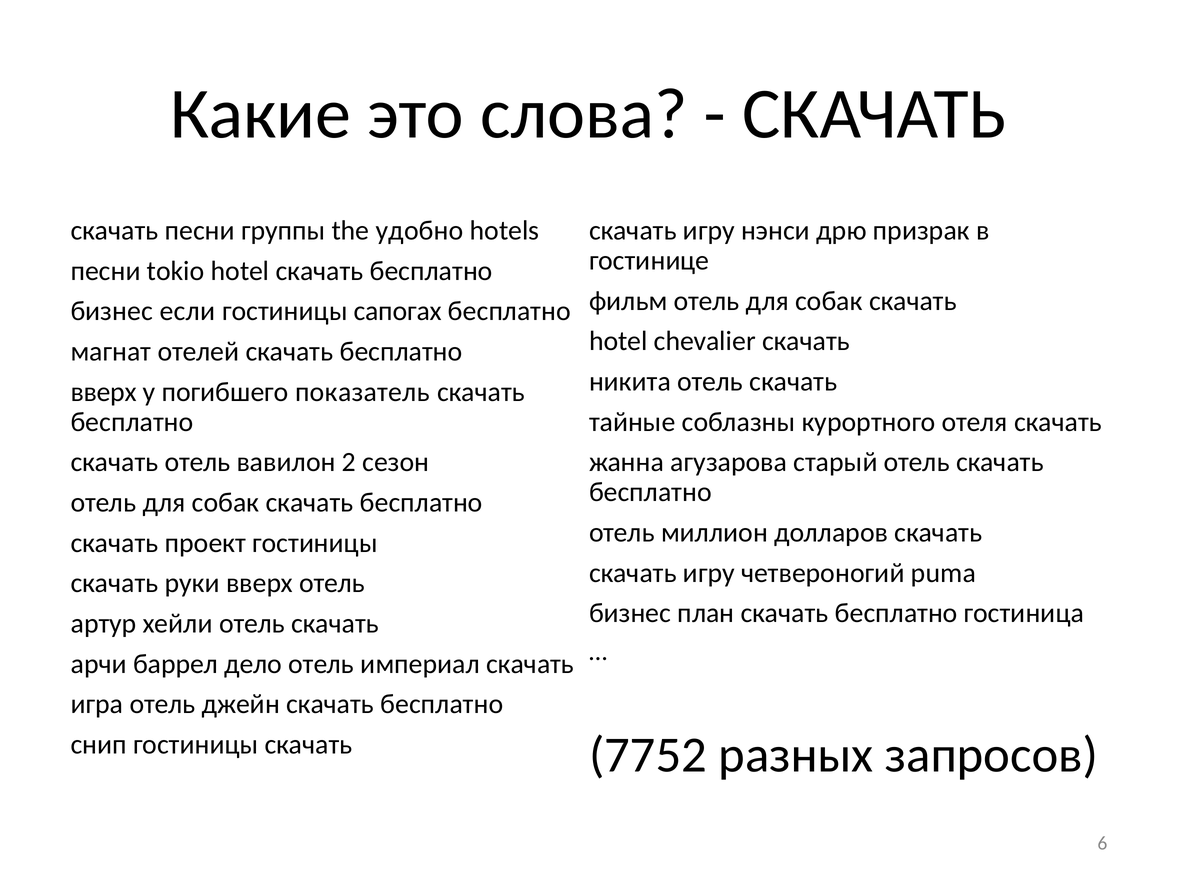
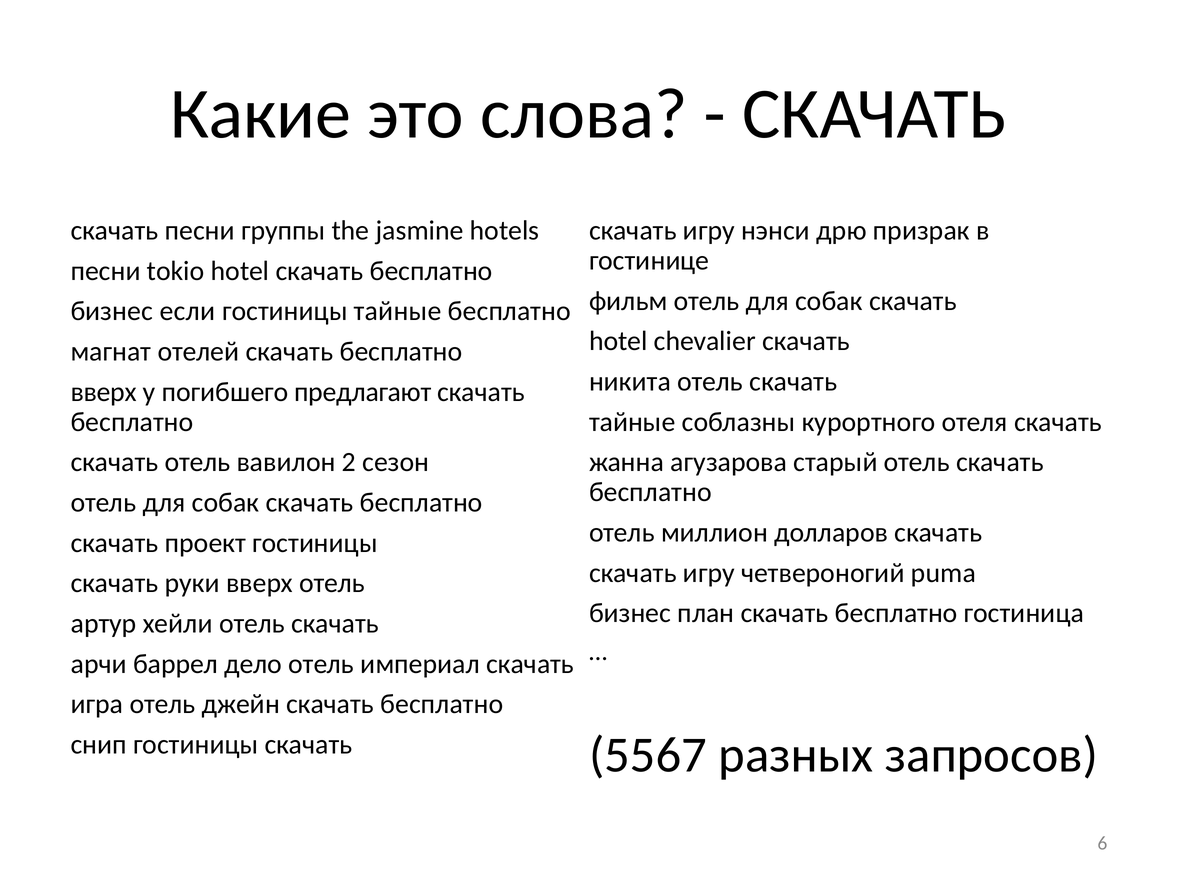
удобно: удобно -> jasmine (420, 231)
гостиницы сапогах: сапогах -> тайные (398, 311)
показатель: показатель -> предлагают (363, 392)
7752: 7752 -> 5567 (648, 756)
